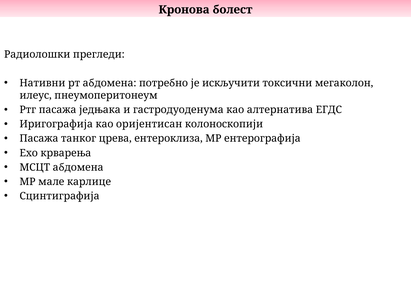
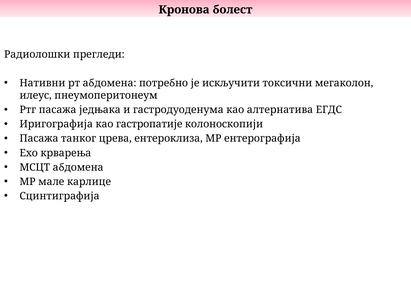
оријентисан: оријентисан -> гастропатије (149, 124)
